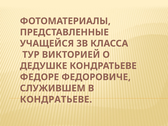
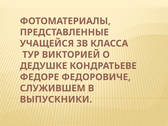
КОНДРАТЬЕВЕ: КОНДРАТЬЕВЕ -> ВЫПУСКНИКИ (56, 99)
